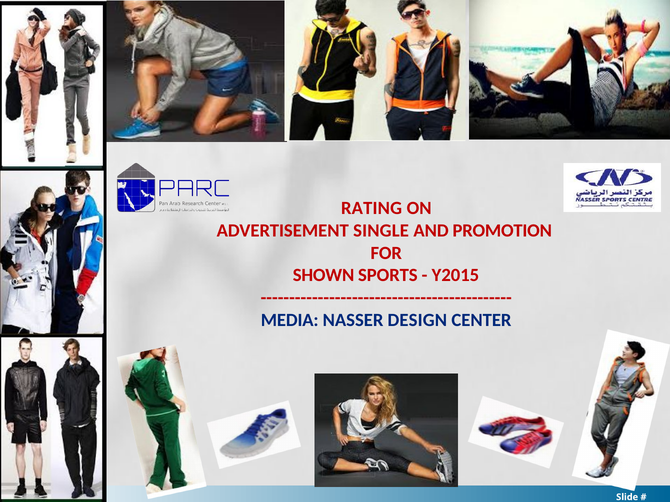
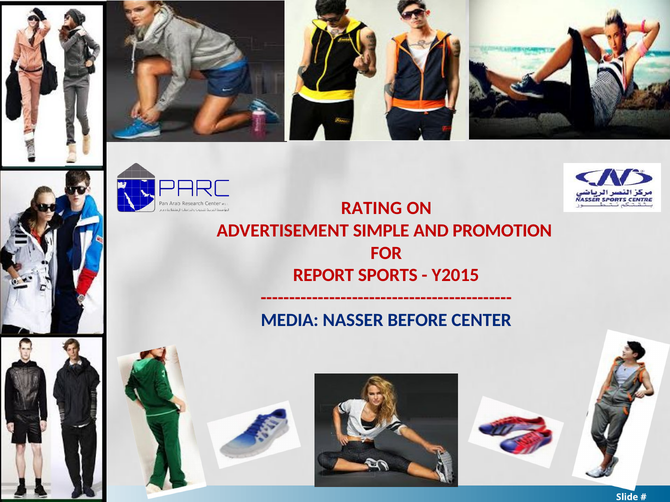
SINGLE: SINGLE -> SIMPLE (381, 231)
SHOWN: SHOWN -> REPORT (324, 276)
DESIGN: DESIGN -> BEFORE (417, 320)
